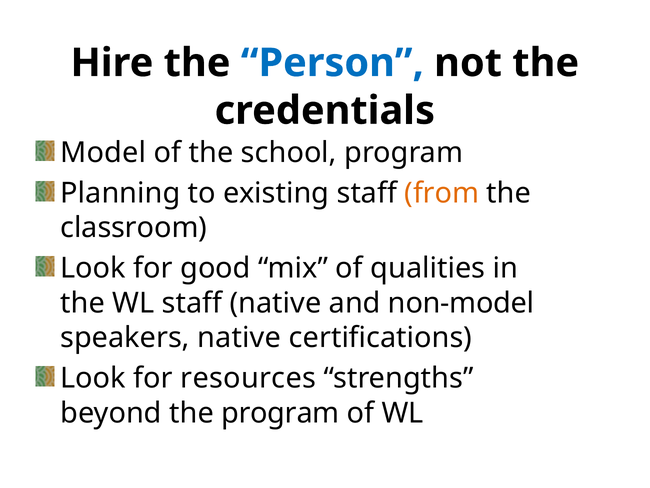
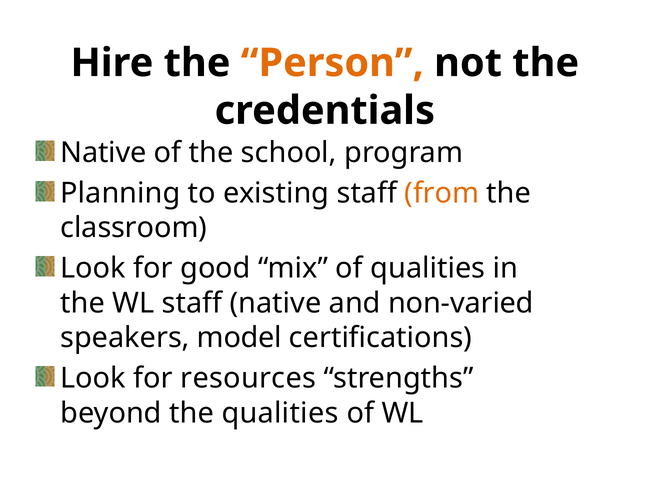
Person colour: blue -> orange (332, 63)
Model: Model -> Native (103, 153)
non-model: non-model -> non-varied (461, 303)
speakers native: native -> model (239, 337)
the program: program -> qualities (280, 413)
